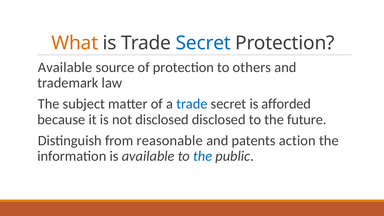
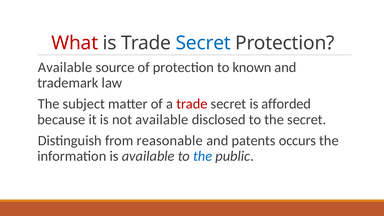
What colour: orange -> red (75, 43)
others: others -> known (252, 67)
trade colour: blue -> red (192, 104)
not disclosed: disclosed -> available (162, 120)
the future: future -> secret (307, 120)
action: action -> occurs (297, 141)
